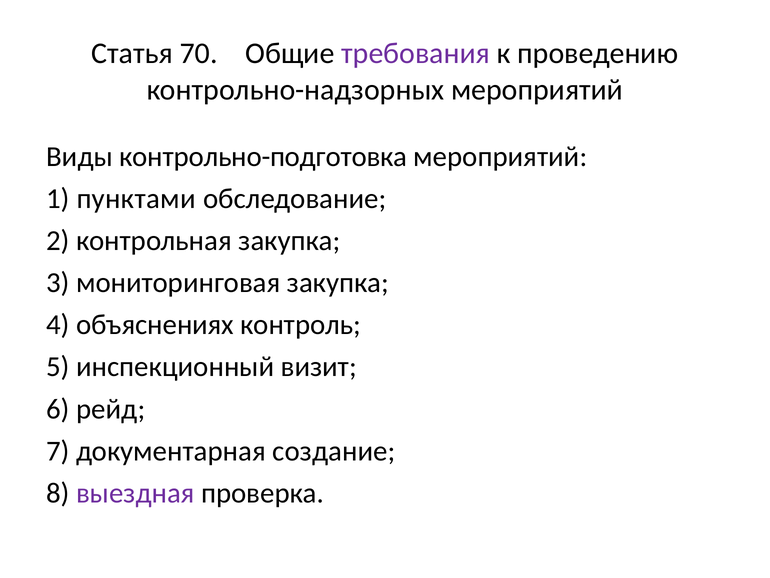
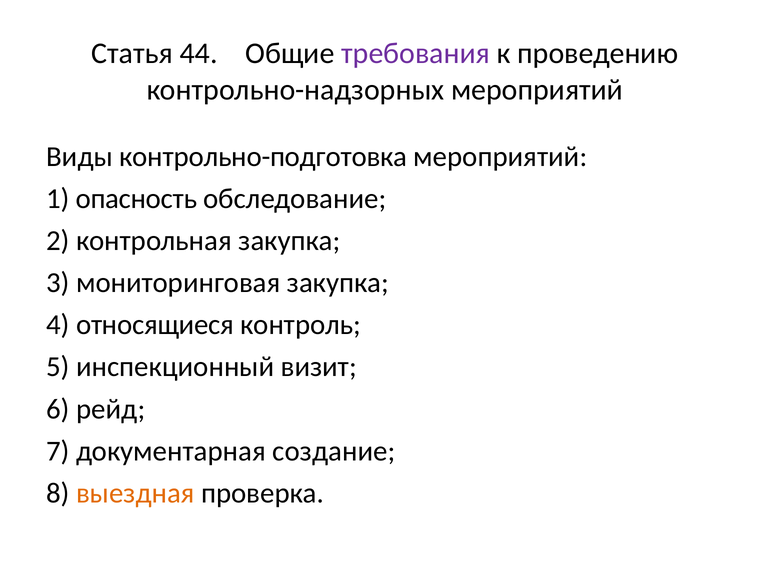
70: 70 -> 44 (199, 53)
пунктами: пунктами -> опасность (136, 199)
объяснениях: объяснениях -> относящиеся (155, 325)
выездная colour: purple -> orange (135, 493)
